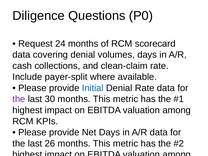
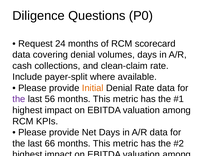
Initial colour: blue -> orange (93, 88)
30: 30 -> 56 (50, 99)
26: 26 -> 66 (50, 143)
